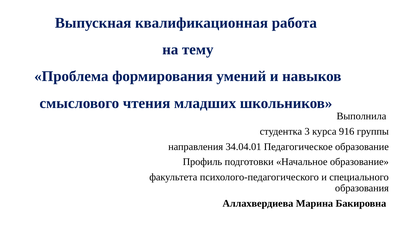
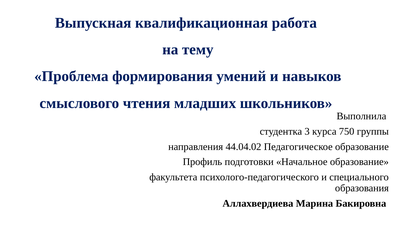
916: 916 -> 750 (347, 132)
34.04.01: 34.04.01 -> 44.04.02 (243, 147)
